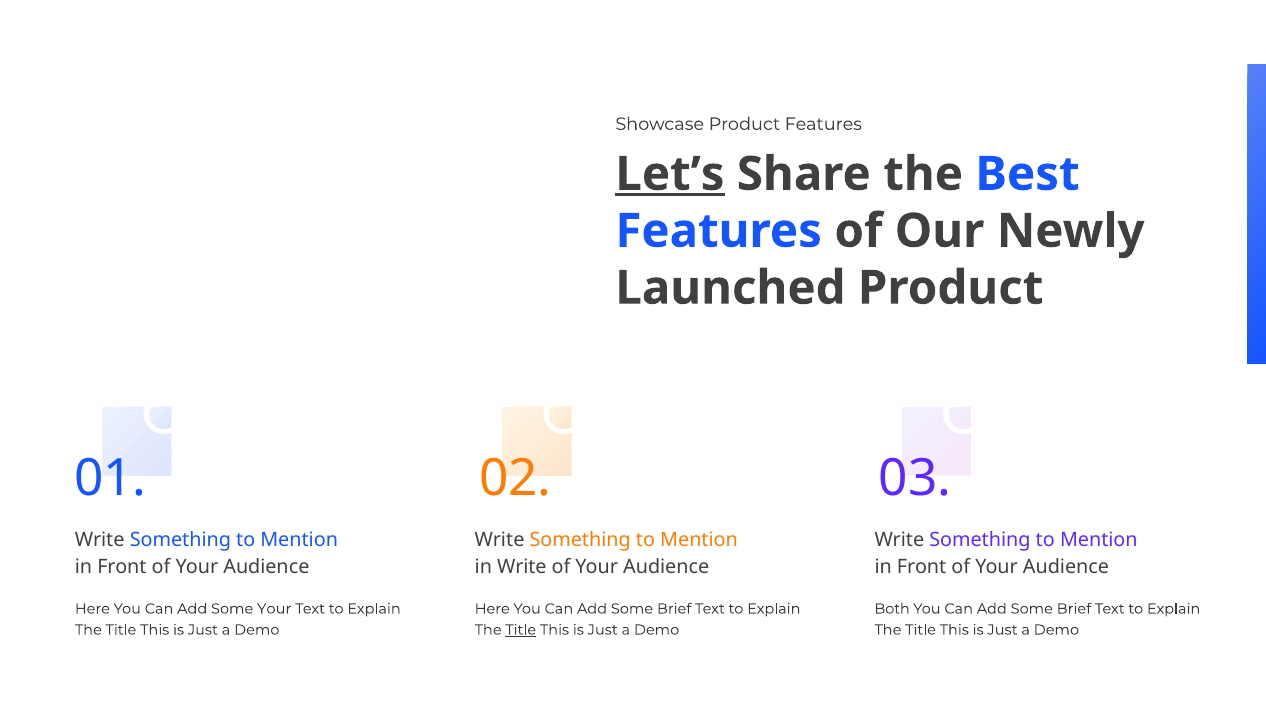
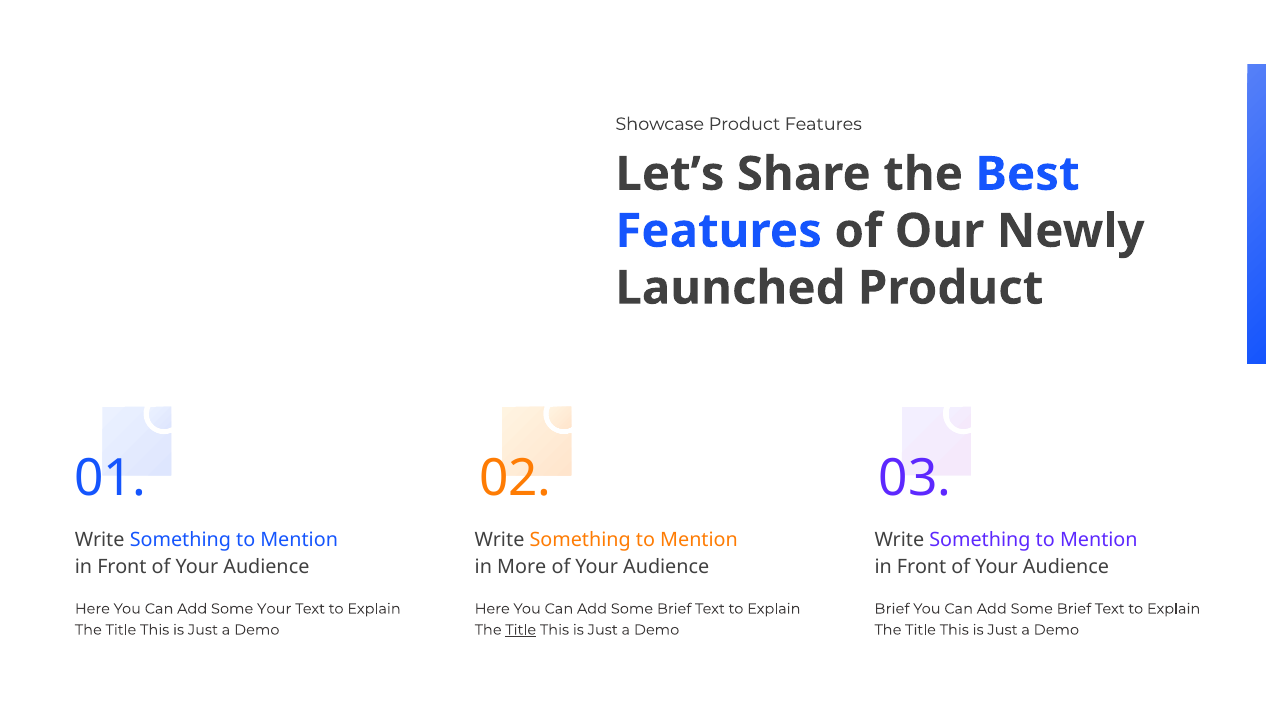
Let’s underline: present -> none (670, 174)
in Write: Write -> More (522, 567)
Both: Both -> Brief (892, 609)
